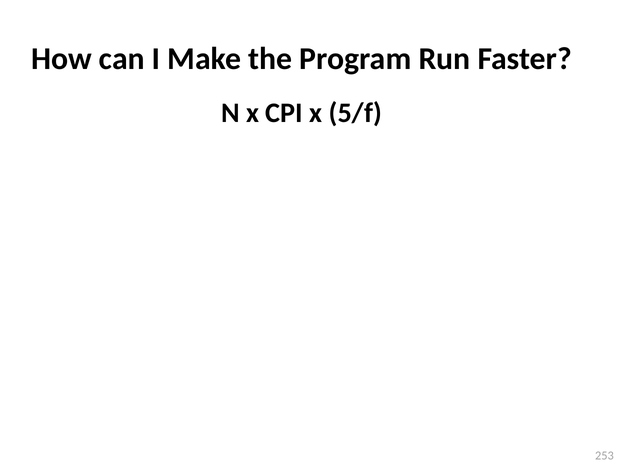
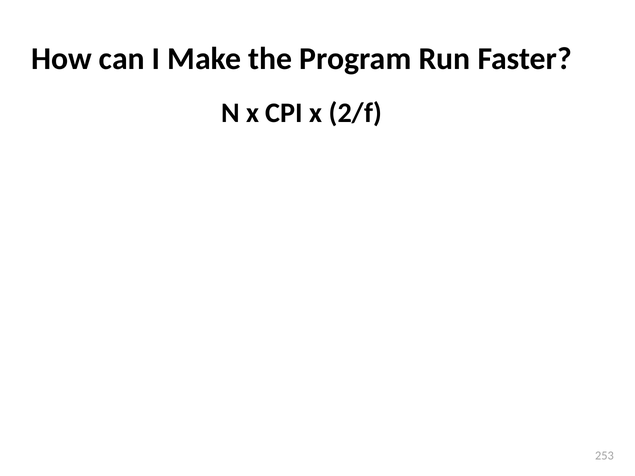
5/f: 5/f -> 2/f (355, 113)
